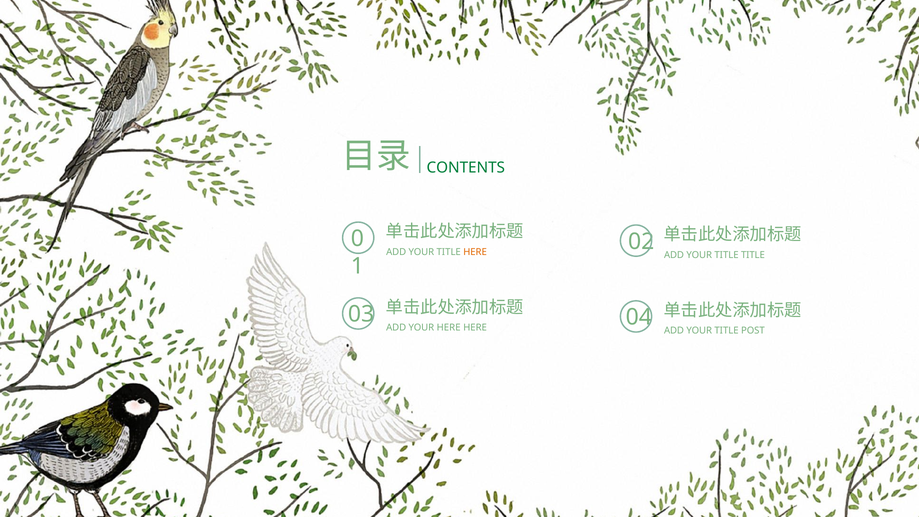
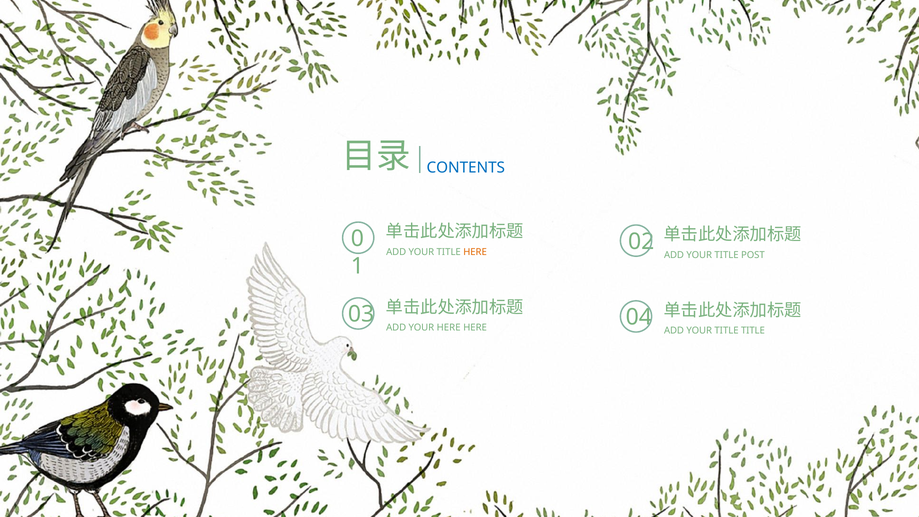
CONTENTS colour: green -> blue (466, 168)
TITLE TITLE: TITLE -> POST (753, 255)
TITLE POST: POST -> TITLE (753, 331)
